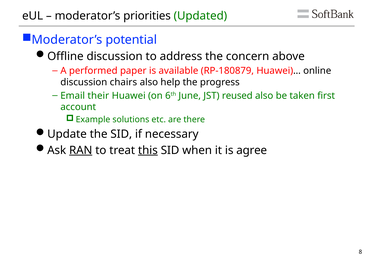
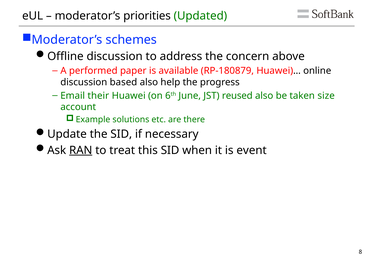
potential: potential -> schemes (131, 40)
chairs: chairs -> based (123, 82)
first: first -> size (326, 96)
this underline: present -> none (148, 150)
agree: agree -> event (252, 150)
